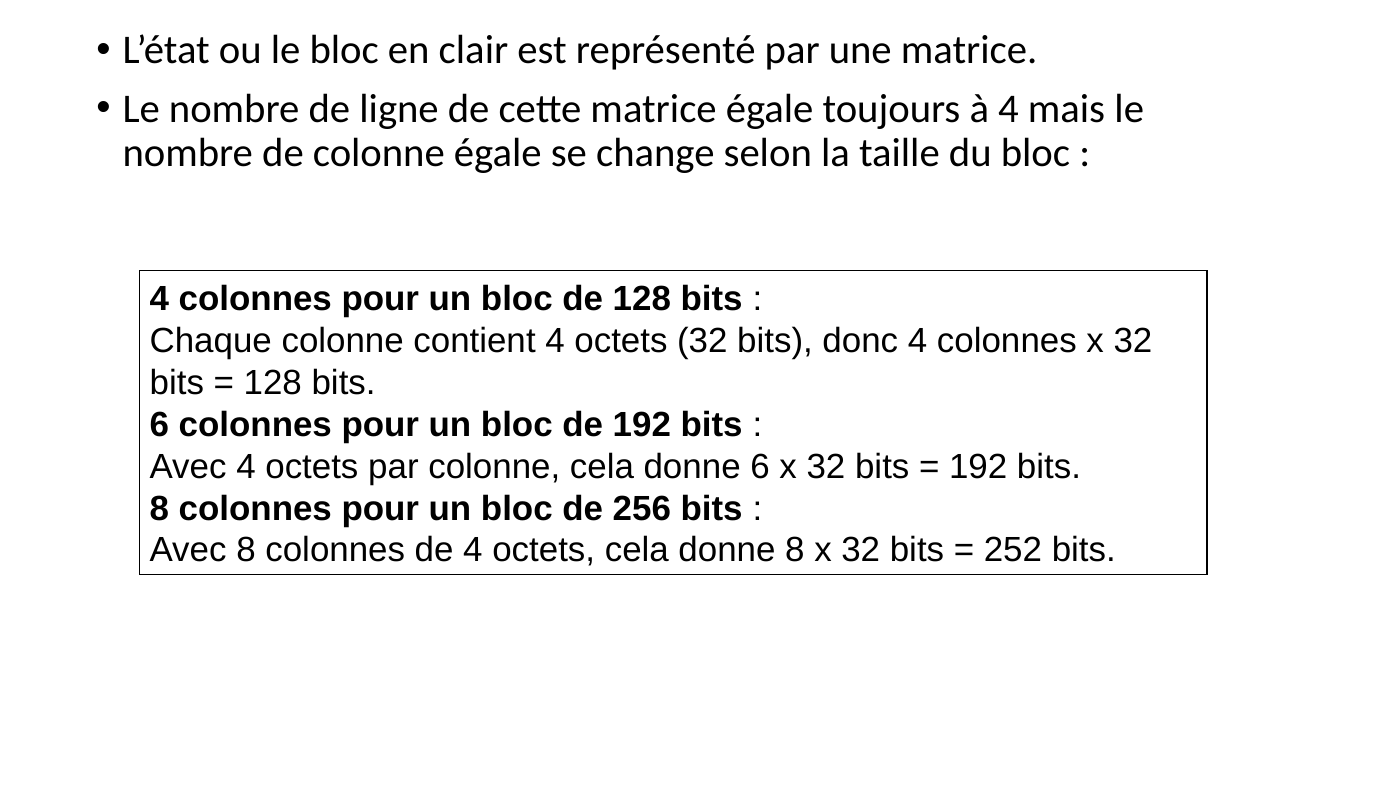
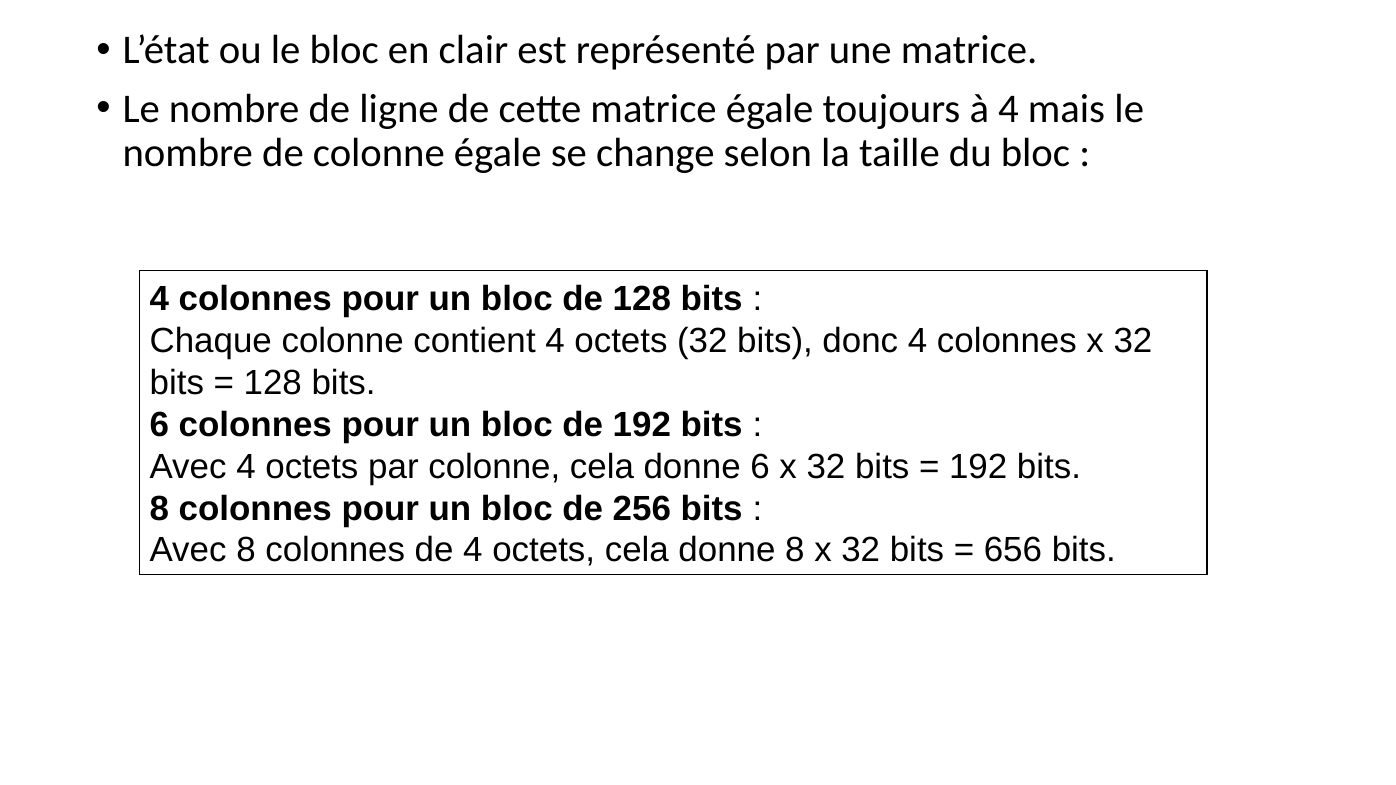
252: 252 -> 656 (1013, 551)
